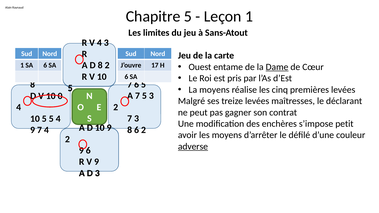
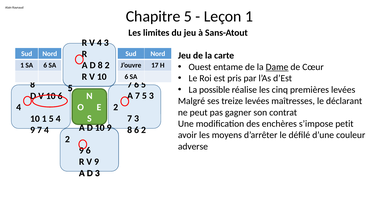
La moyens: moyens -> possible (214, 90)
10 0: 0 -> 6 (60, 96)
5: 5 -> 1 (44, 119)
adverse underline: present -> none (193, 147)
